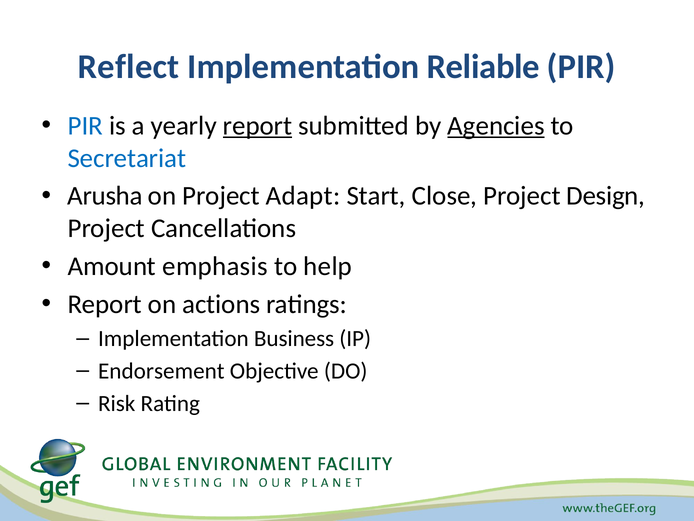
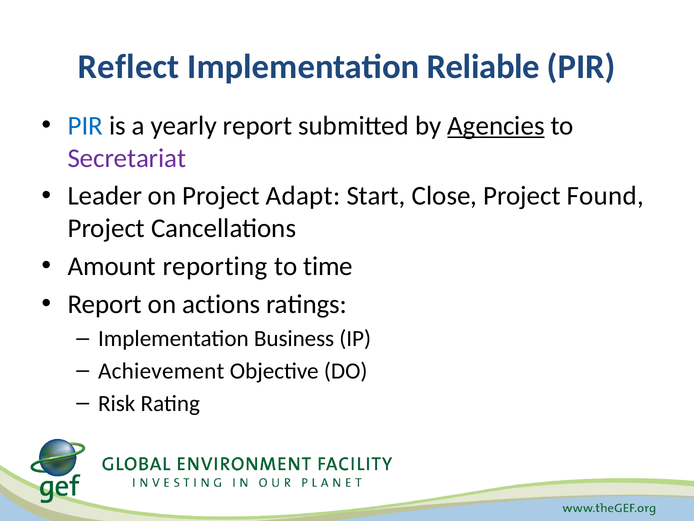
report underline: present -> none (257, 126)
Secretariat colour: blue -> purple (127, 158)
Arusha: Arusha -> Leader (105, 196)
Design: Design -> Found (605, 196)
emphasis: emphasis -> reporting (215, 266)
help: help -> time (328, 266)
Endorsement: Endorsement -> Achievement (161, 371)
